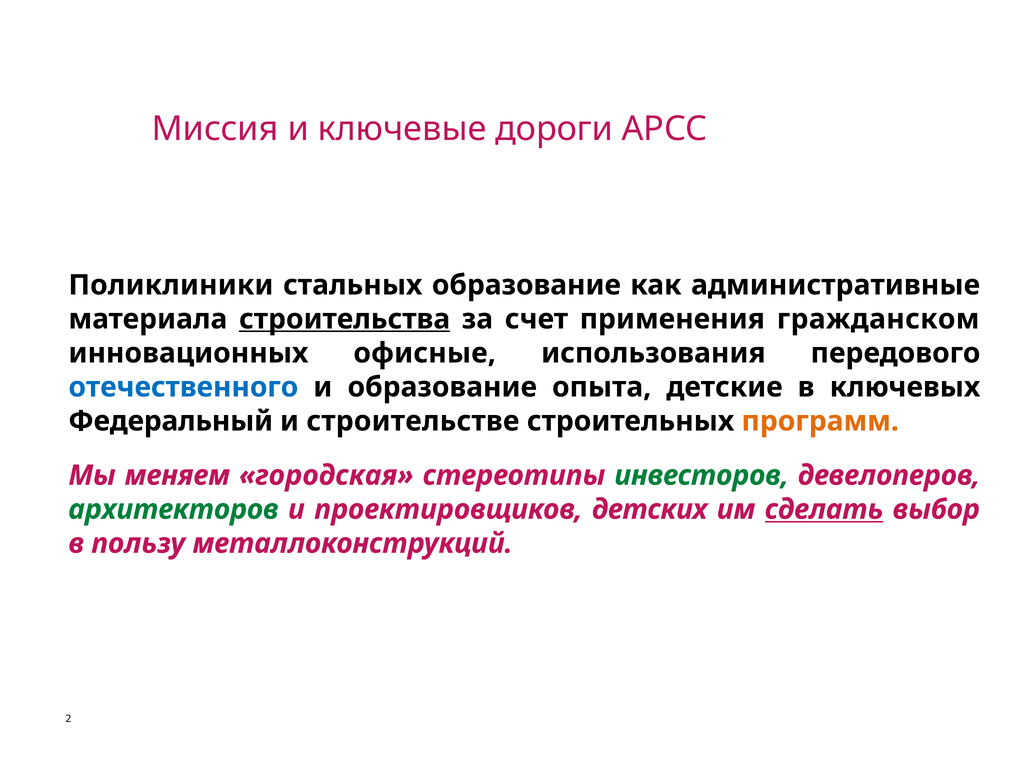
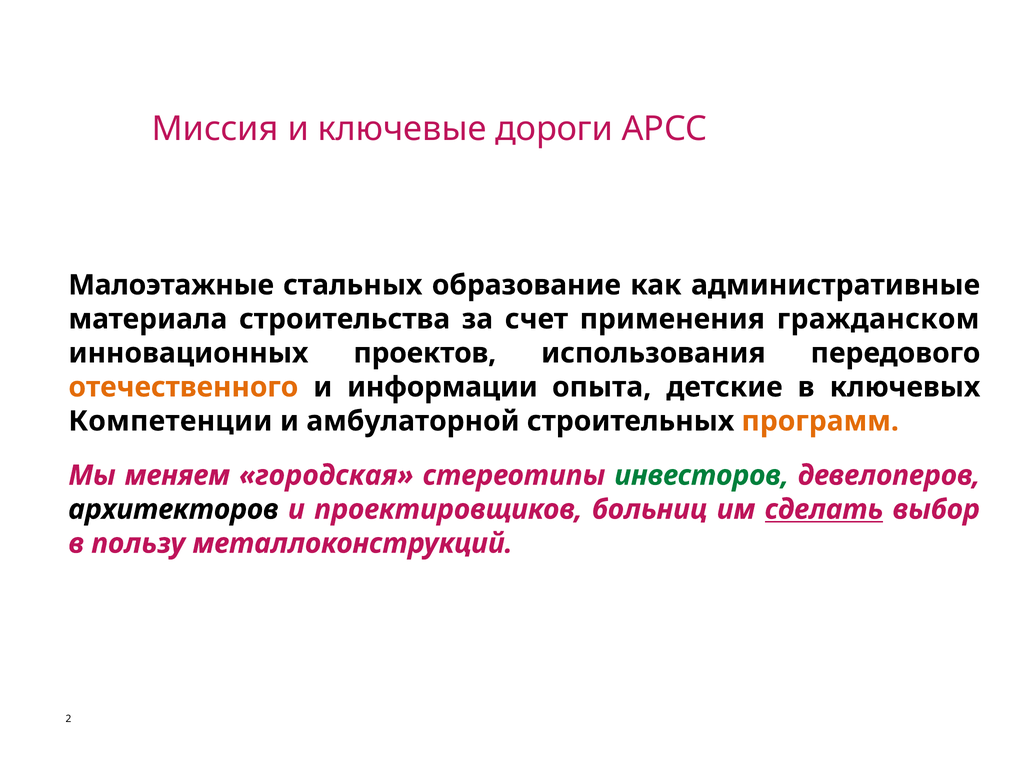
Поликлиники: Поликлиники -> Малоэтажные (171, 285)
строительства underline: present -> none (345, 319)
офисные: офисные -> проектов (425, 353)
отечественного colour: blue -> orange (183, 387)
и образование: образование -> информации (442, 387)
Федеральный: Федеральный -> Компетенции (170, 421)
строительстве: строительстве -> амбулаторной (413, 421)
архитекторов colour: green -> black (174, 509)
детских: детских -> больниц (650, 509)
